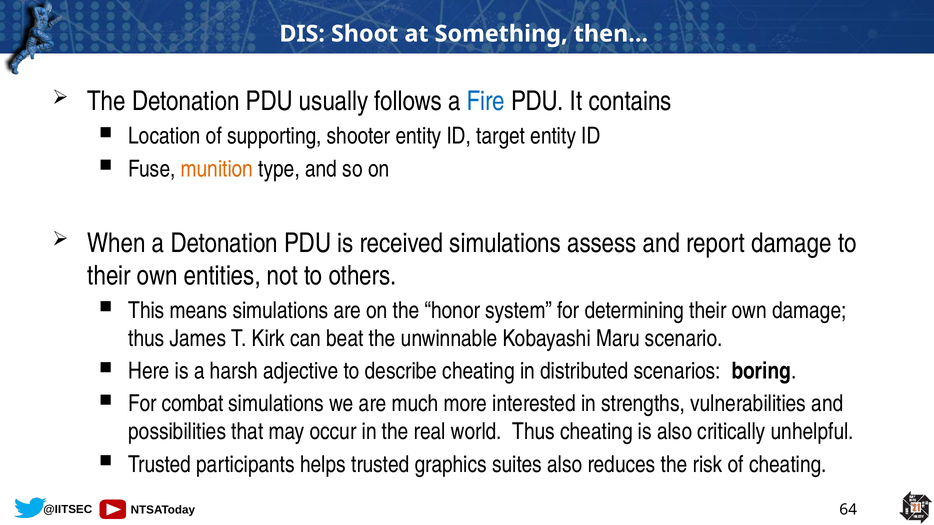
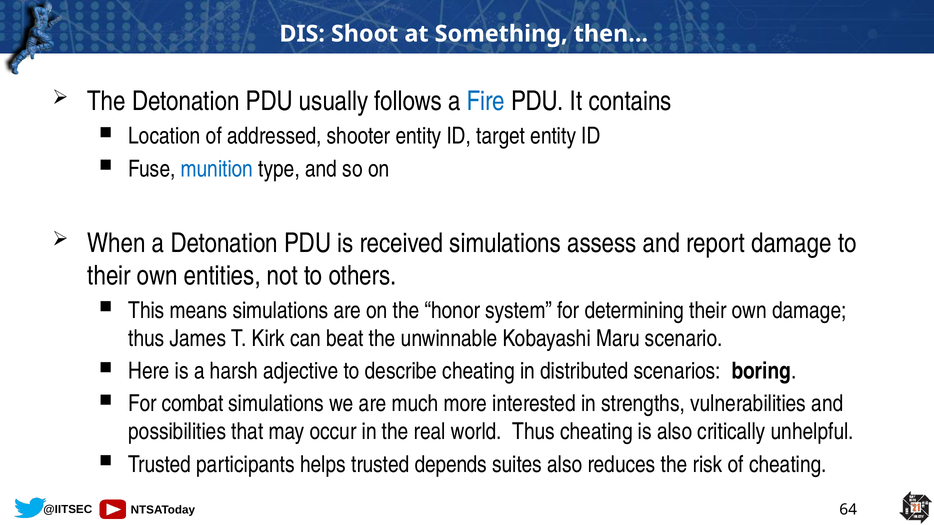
supporting: supporting -> addressed (274, 136)
munition colour: orange -> blue (217, 169)
graphics: graphics -> depends (451, 465)
